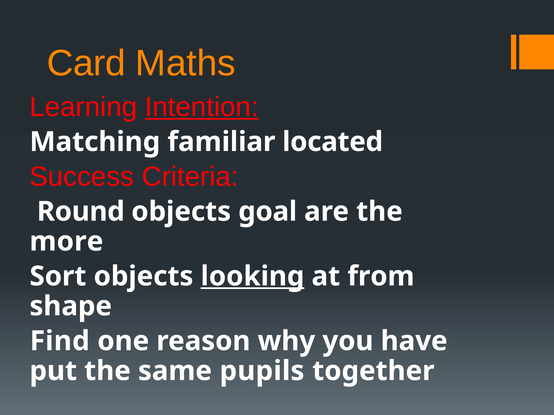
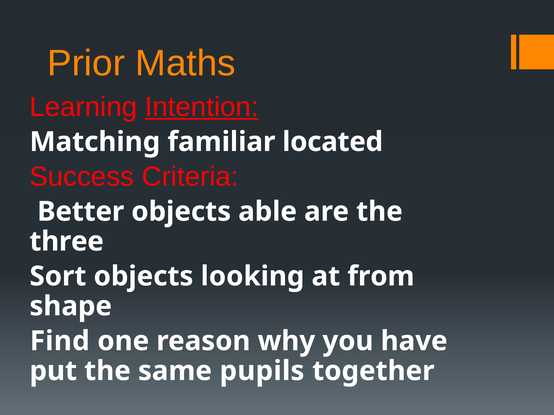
Card: Card -> Prior (86, 63)
Round: Round -> Better (81, 212)
goal: goal -> able (268, 212)
more: more -> three (67, 242)
looking underline: present -> none (252, 277)
